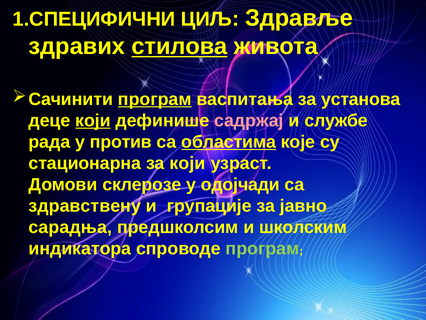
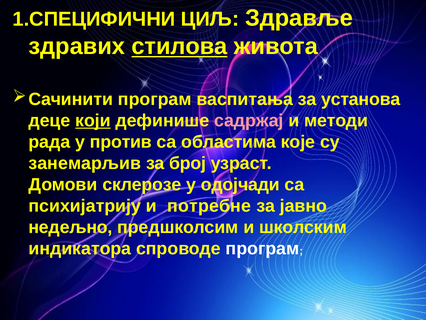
програм underline: present -> none (155, 99)
службе: службе -> методи (336, 120)
областима underline: present -> none (229, 142)
стационарна: стационарна -> занемарљив (85, 163)
за који: који -> број (188, 163)
здравствену: здравствену -> психијатрију (85, 206)
групације: групације -> потребне (209, 206)
сарадња: сарадња -> недељно (70, 227)
програм colour: light green -> white (262, 248)
